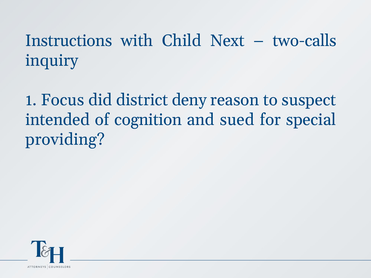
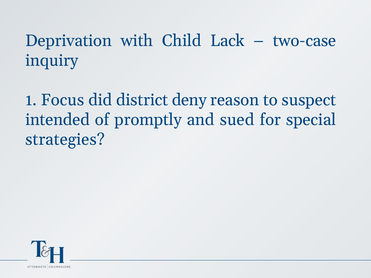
Instructions: Instructions -> Deprivation (69, 41)
Next: Next -> Lack (227, 41)
two-calls: two-calls -> two-case (305, 41)
cognition: cognition -> promptly (148, 120)
providing: providing -> strategies (65, 140)
